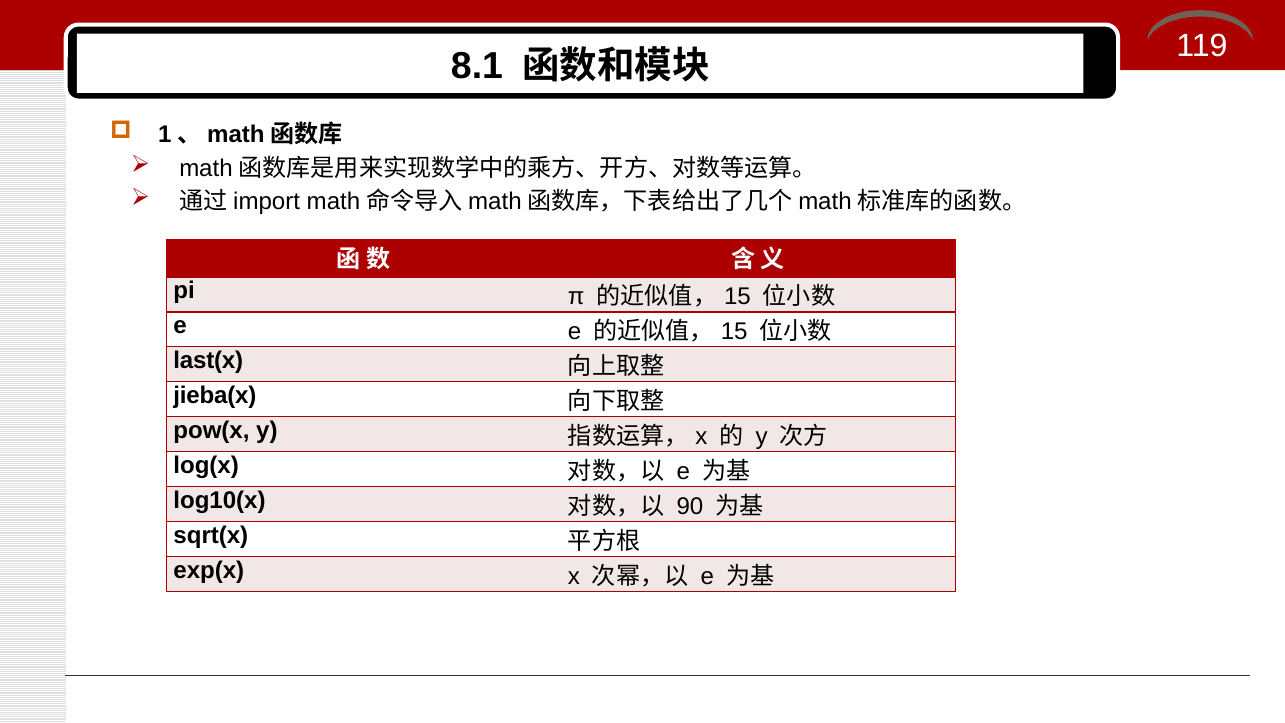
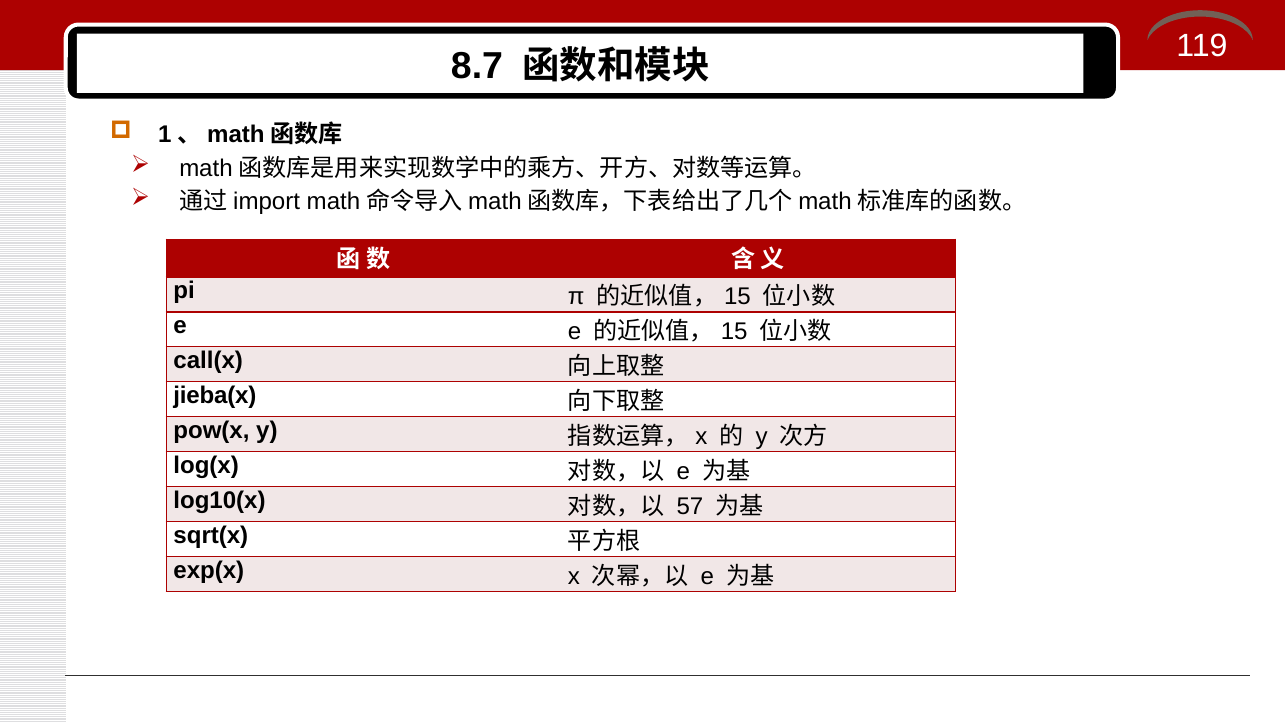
8.1: 8.1 -> 8.7 (477, 66)
last(x: last(x -> call(x (208, 361)
90: 90 -> 57 (690, 506)
